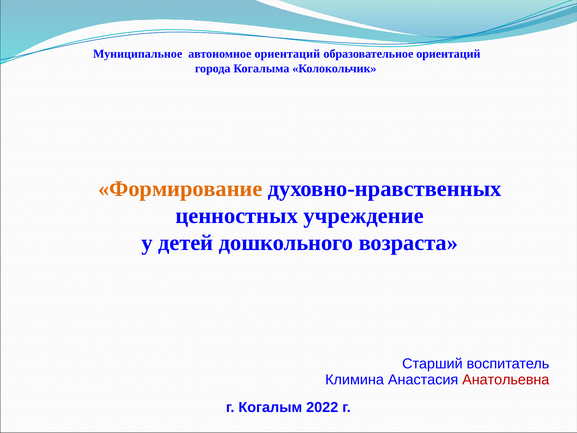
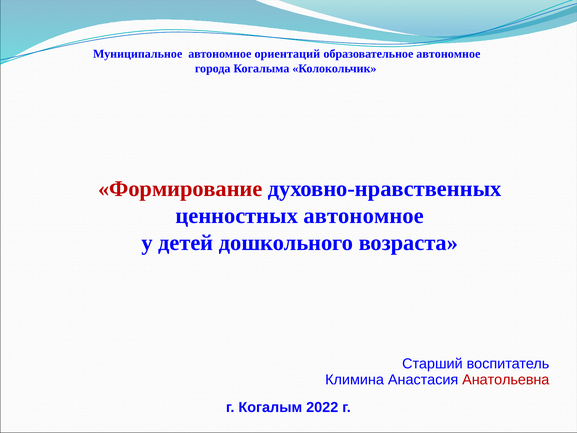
образовательное ориентаций: ориентаций -> автономное (448, 54)
Формирование colour: orange -> red (180, 189)
ценностных учреждение: учреждение -> автономное (364, 216)
